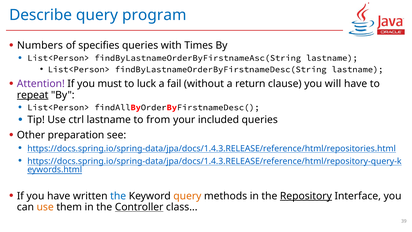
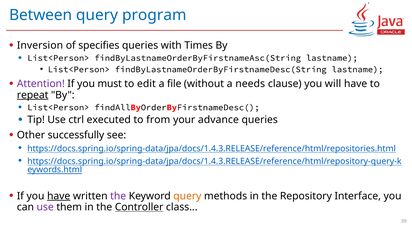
Describe: Describe -> Between (41, 15)
Numbers: Numbers -> Inversion (40, 46)
luck: luck -> edit (146, 84)
fail: fail -> file (174, 84)
return: return -> needs (250, 84)
ctrl lastname: lastname -> executed (109, 120)
included: included -> advance (218, 120)
preparation: preparation -> successfully (76, 135)
have underline: none -> present (59, 196)
the colour: blue -> purple (118, 196)
Repository underline: present -> none (306, 196)
use colour: orange -> purple (45, 207)
